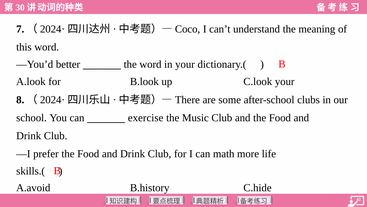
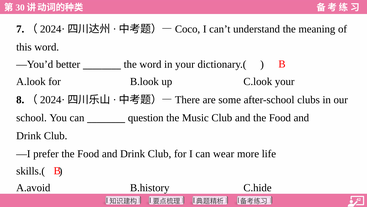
exercise: exercise -> question (146, 118)
math: math -> wear (224, 153)
